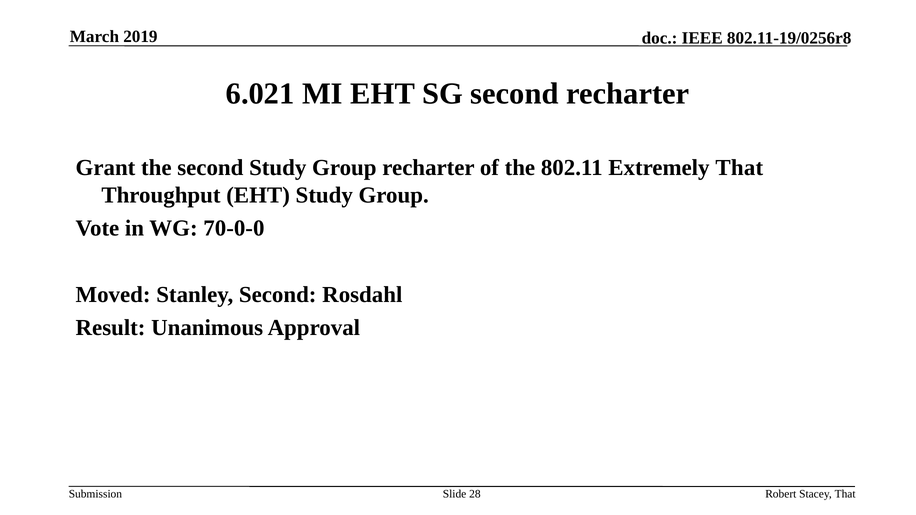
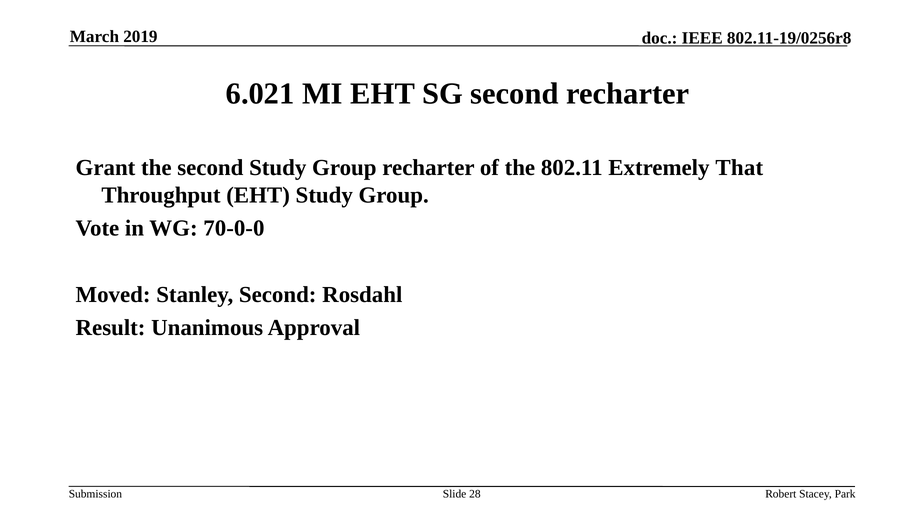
Stacey That: That -> Park (845, 494)
